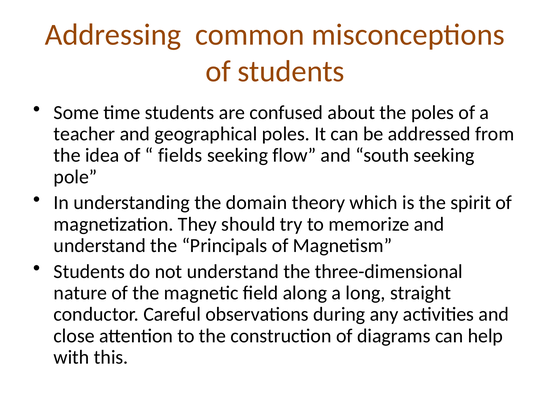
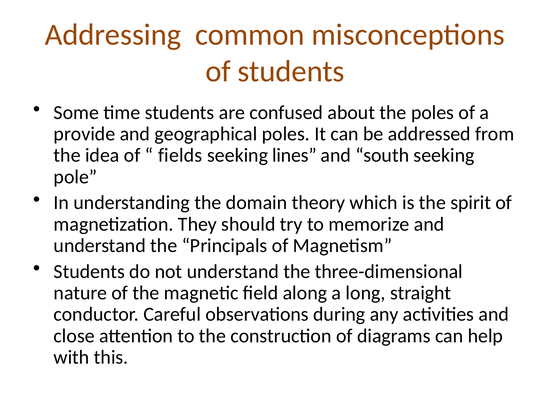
teacher: teacher -> provide (84, 134)
flow: flow -> lines (294, 155)
